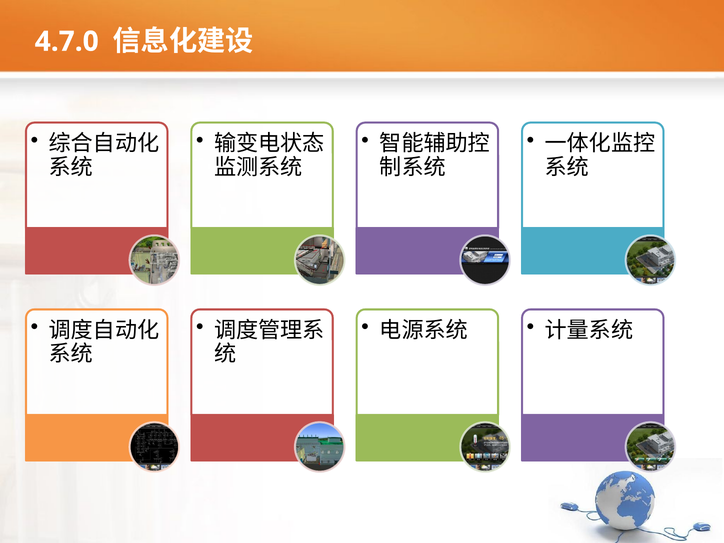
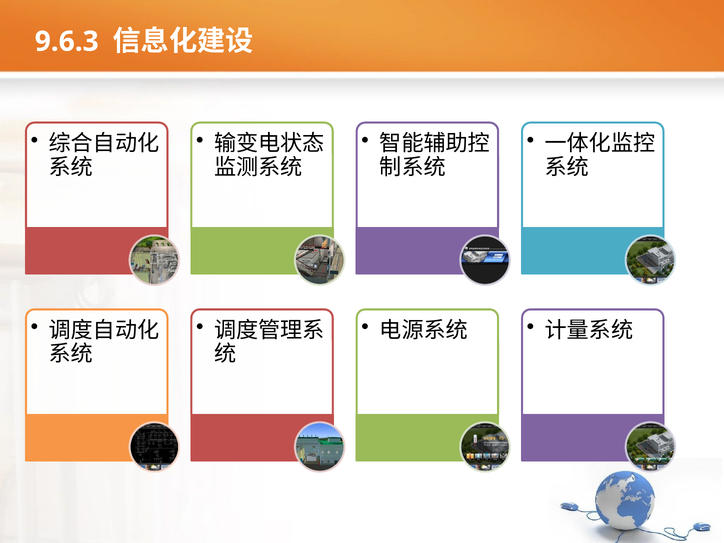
4.7.0: 4.7.0 -> 9.6.3 (67, 42)
